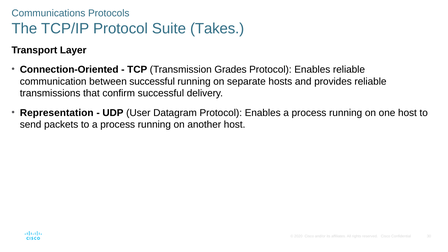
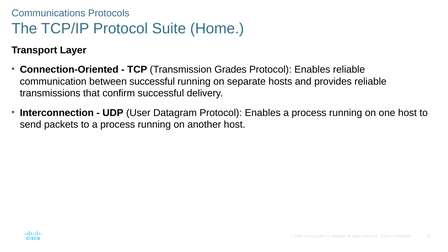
Takes: Takes -> Home (217, 29)
Representation: Representation -> Interconnection (57, 113)
